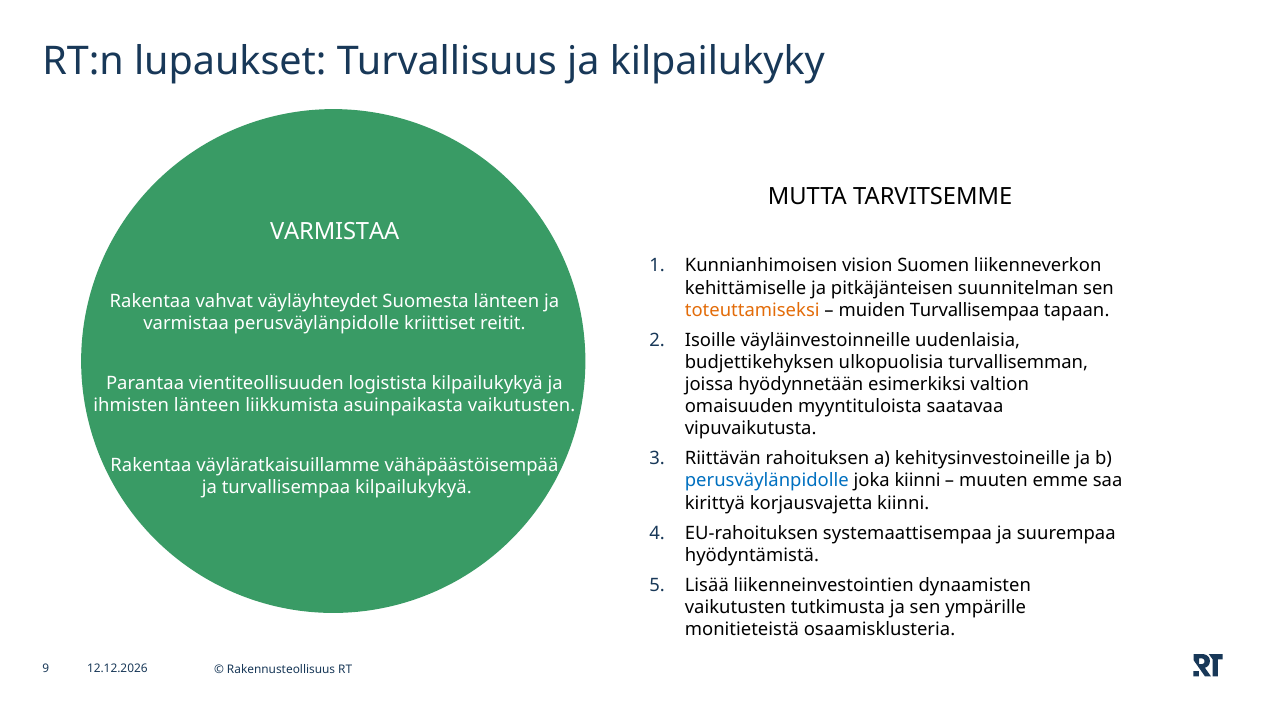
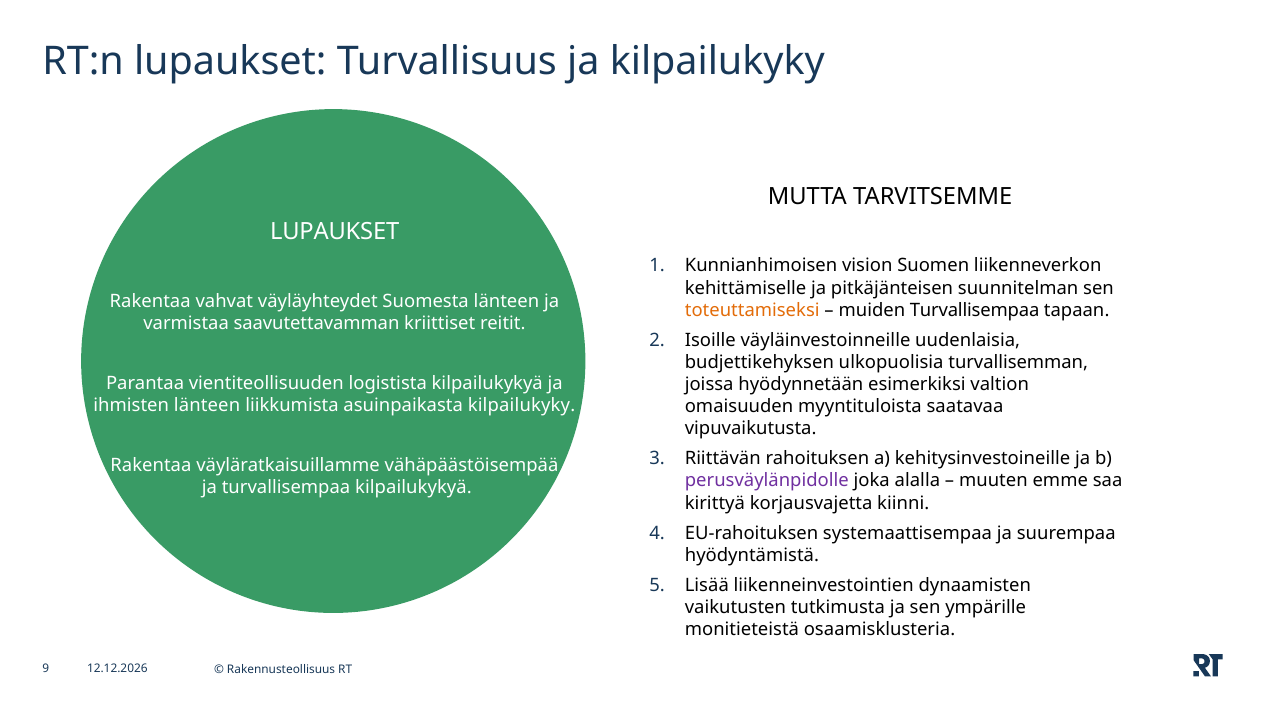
VARMISTAA: VARMISTAA -> LUPAUKSET (335, 232)
varmistaa perusväylänpidolle: perusväylänpidolle -> saavutettavamman (317, 323)
asuinpaikasta vaikutusten: vaikutusten -> kilpailukyky (522, 406)
perusväylänpidolle colour: blue -> purple (767, 481)
joka kiinni: kiinni -> alalla (917, 481)
